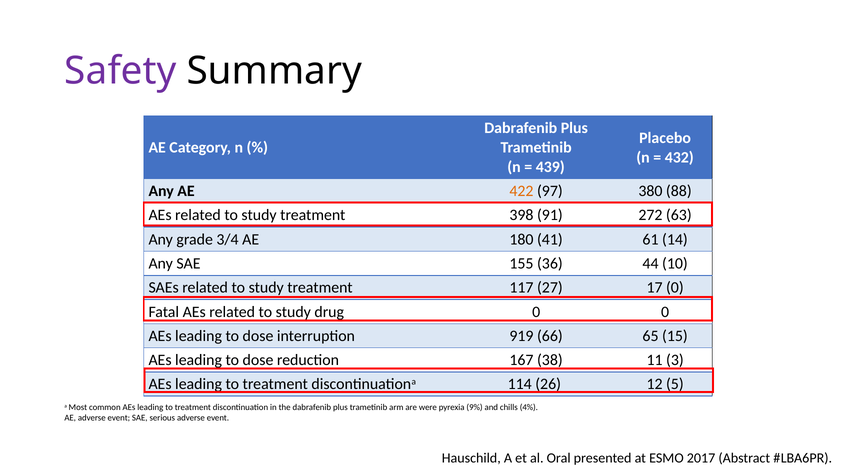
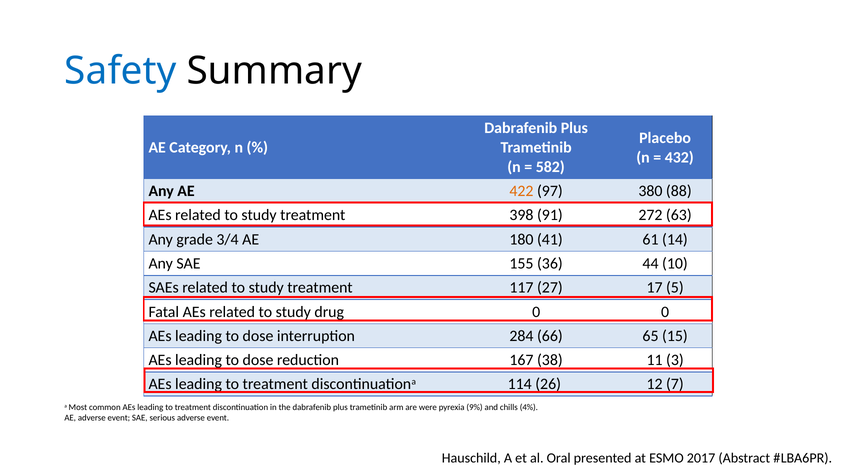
Safety colour: purple -> blue (120, 71)
439: 439 -> 582 (550, 167)
17 0: 0 -> 5 (675, 288)
919: 919 -> 284 (521, 336)
5: 5 -> 7 (675, 384)
